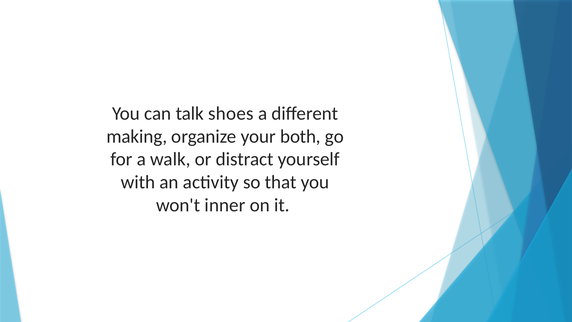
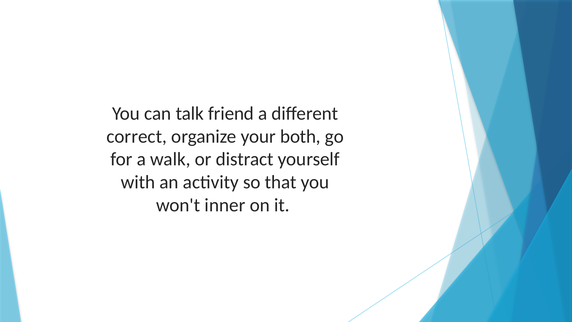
shoes: shoes -> friend (231, 113)
making: making -> correct (137, 136)
